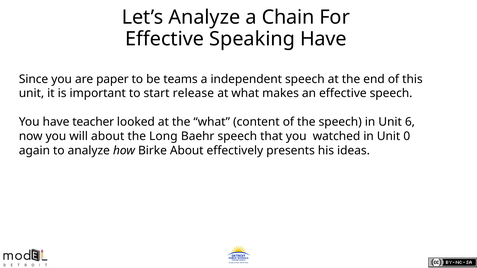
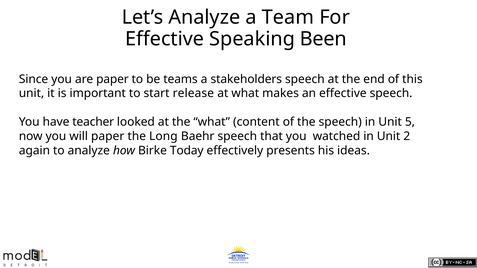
Chain: Chain -> Team (288, 17)
Speaking Have: Have -> Been (323, 39)
independent: independent -> stakeholders (246, 79)
6: 6 -> 5 (410, 122)
will about: about -> paper (108, 136)
0: 0 -> 2 (407, 136)
Birke About: About -> Today (187, 151)
